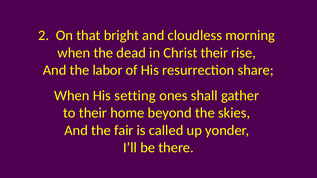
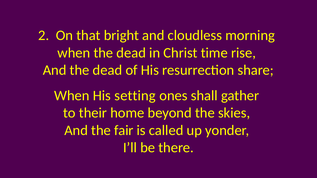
Christ their: their -> time (214, 53)
And the labor: labor -> dead (107, 70)
